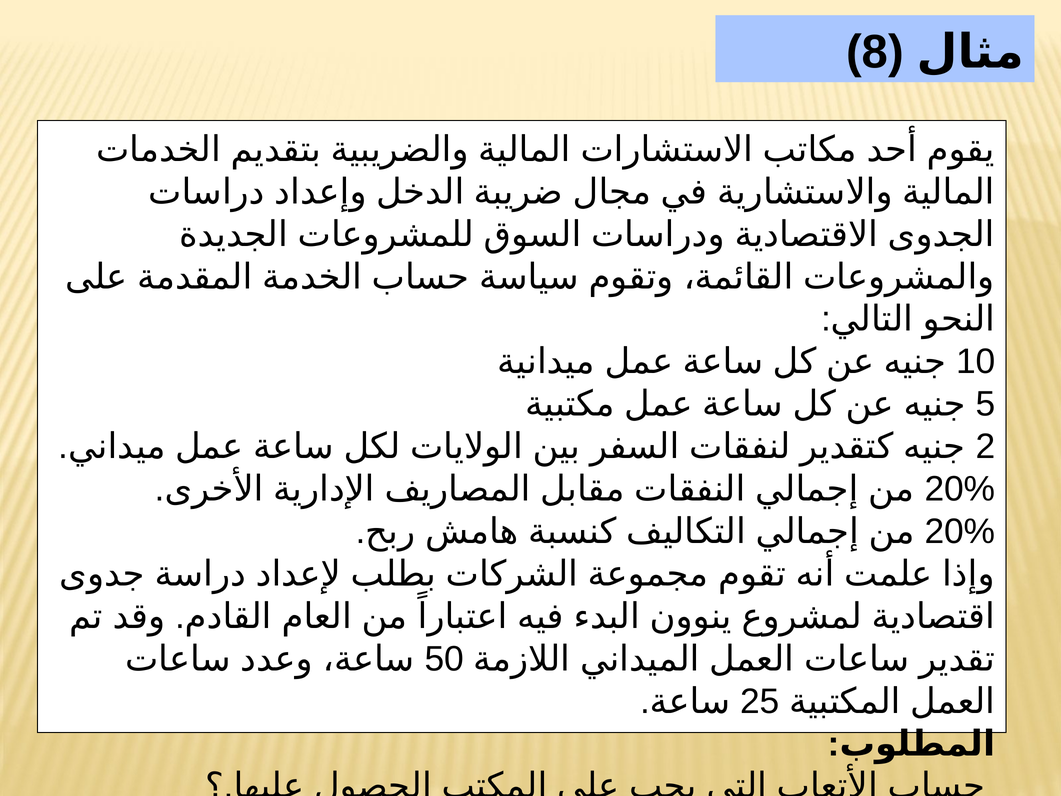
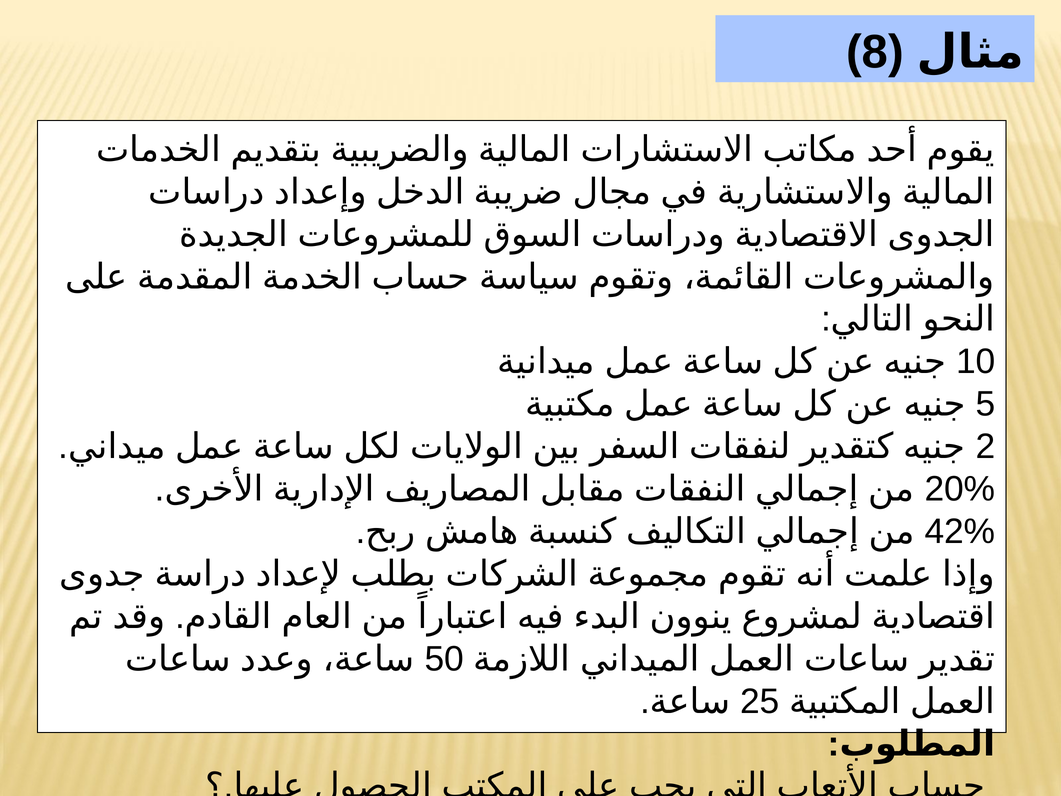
20%: 20% -> 42% (960, 531)
